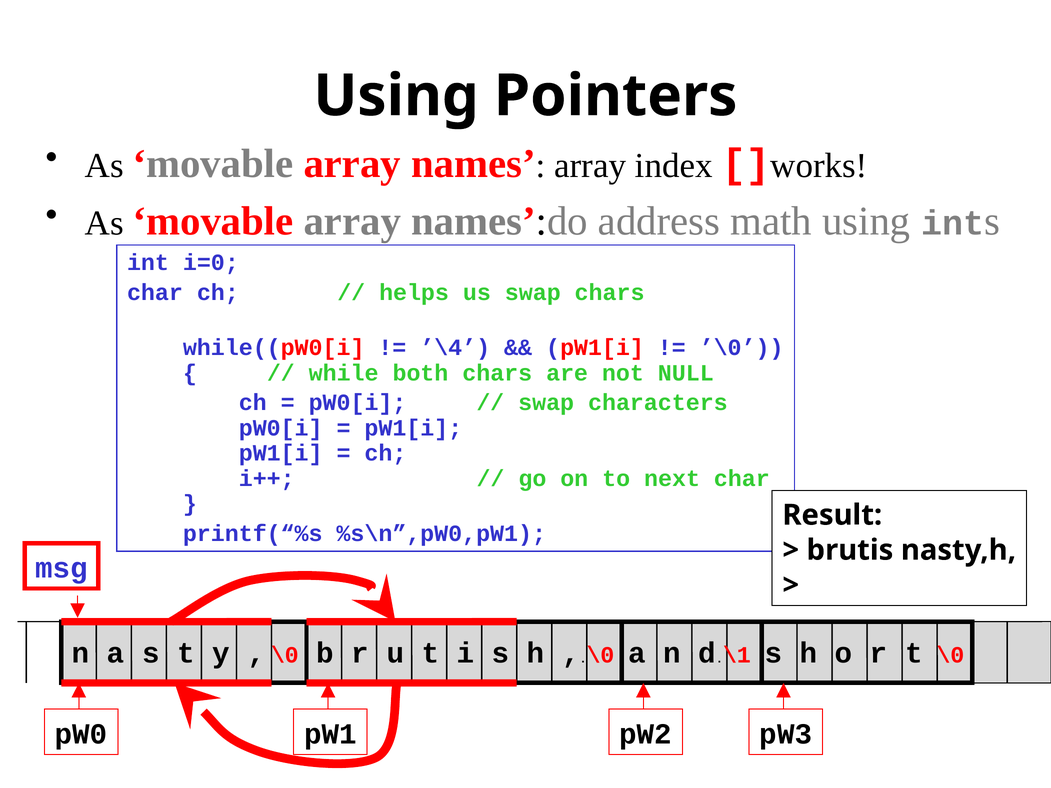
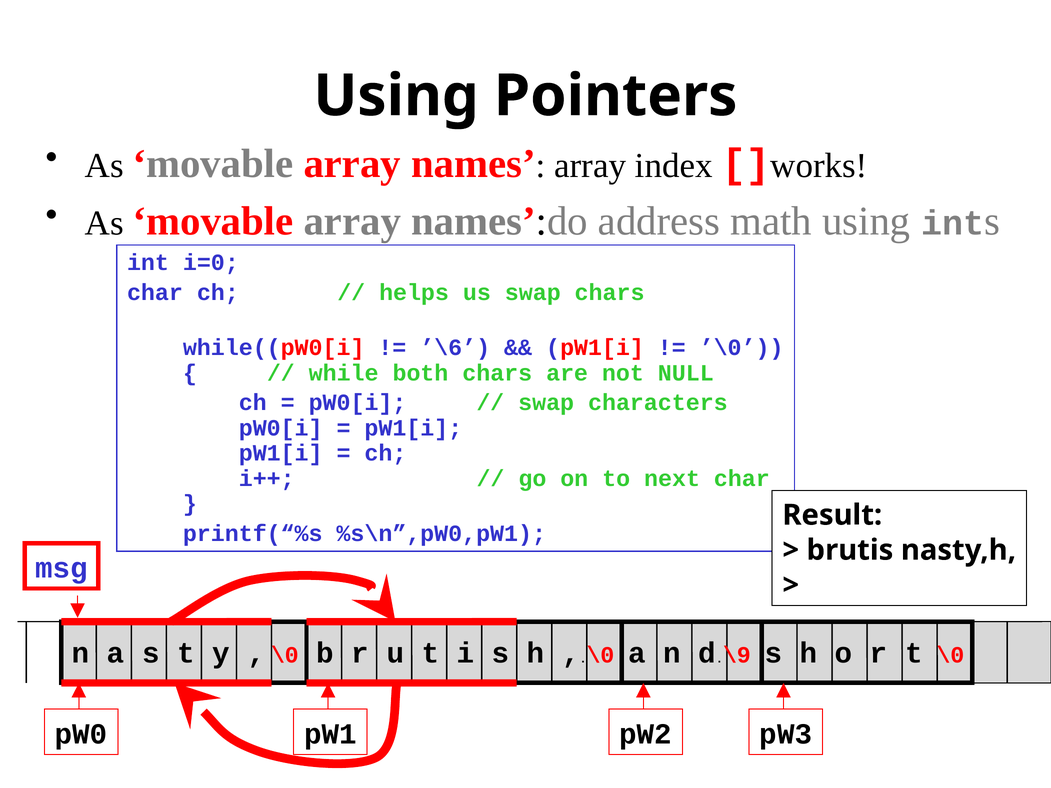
’\4: ’\4 -> ’\6 (455, 348)
\1: \1 -> \9 (737, 655)
